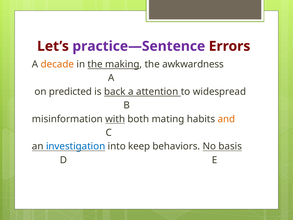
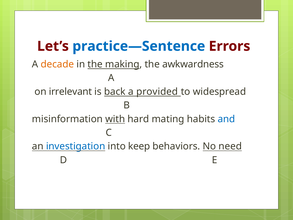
practice—Sentence colour: purple -> blue (139, 46)
predicted: predicted -> irrelevant (70, 92)
attention: attention -> provided (157, 92)
both: both -> hard (138, 119)
and colour: orange -> blue (226, 119)
basis: basis -> need (230, 146)
